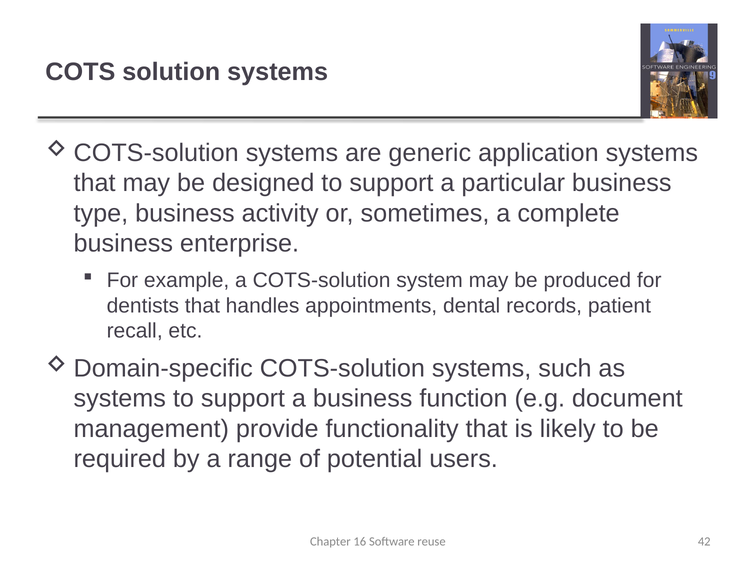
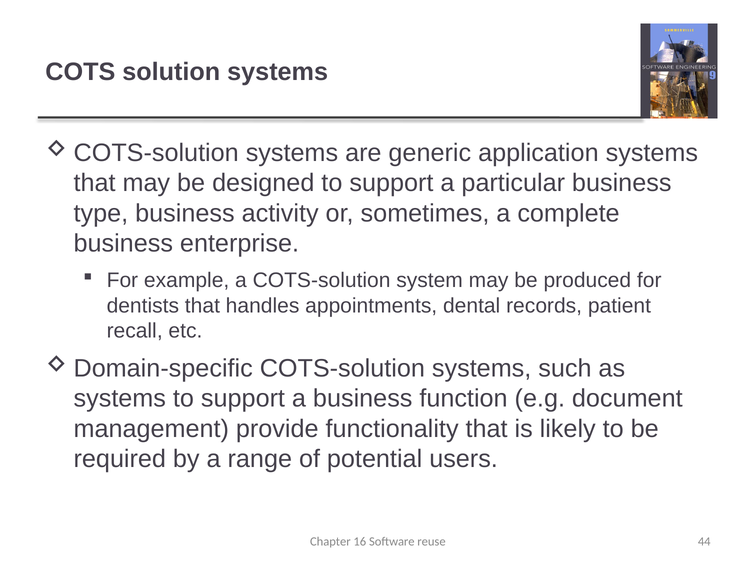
42: 42 -> 44 (704, 541)
